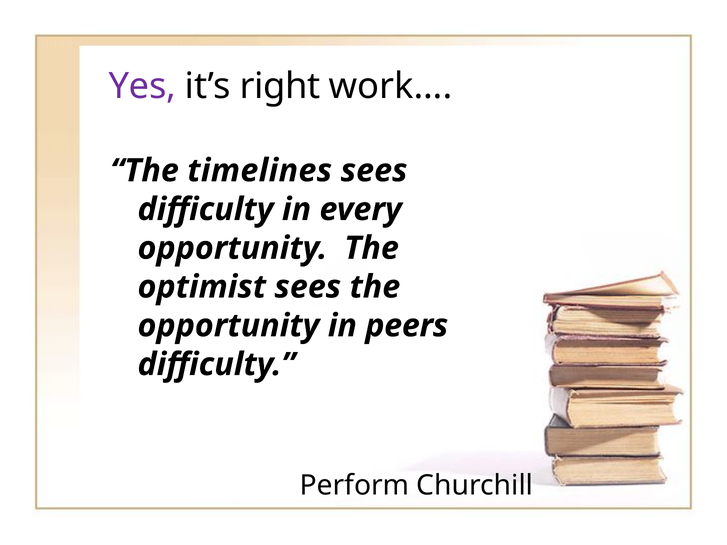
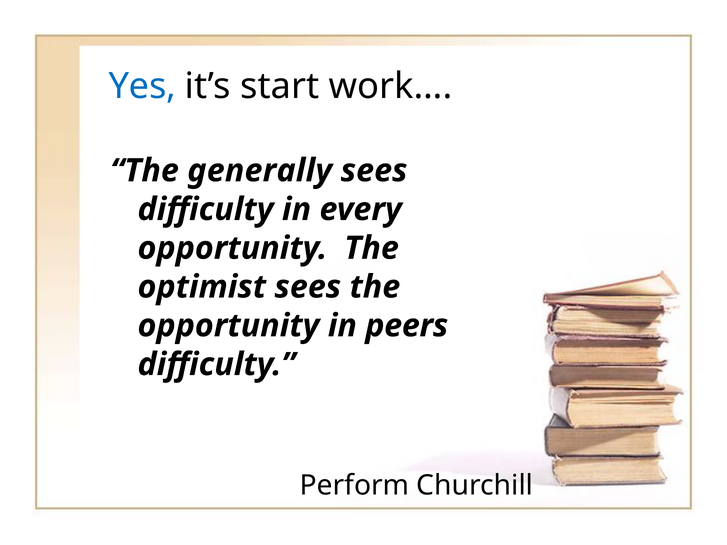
Yes colour: purple -> blue (142, 86)
right: right -> start (280, 86)
timelines: timelines -> generally (260, 171)
